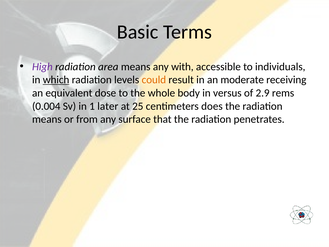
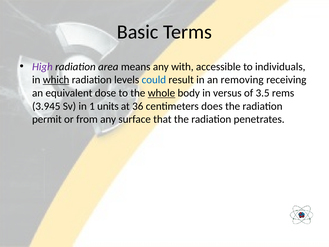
could colour: orange -> blue (154, 80)
moderate: moderate -> removing (242, 80)
whole underline: none -> present (161, 93)
2.9: 2.9 -> 3.5 (263, 93)
0.004: 0.004 -> 3.945 (46, 106)
later: later -> units (108, 106)
25: 25 -> 36 (138, 106)
means: means -> permit (47, 119)
